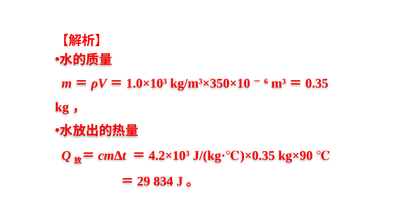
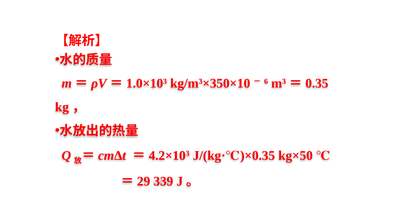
kg×90: kg×90 -> kg×50 (296, 155)
834: 834 -> 339 (163, 181)
